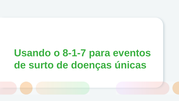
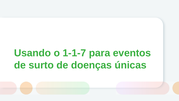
8-1-7: 8-1-7 -> 1-1-7 (74, 53)
